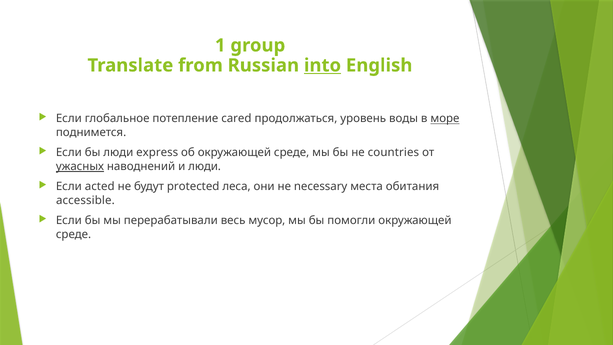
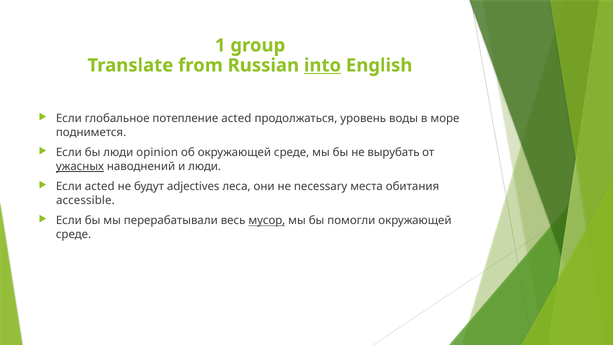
потепление cared: cared -> acted (236, 119)
море underline: present -> none (445, 119)
express: express -> opinion (157, 153)
countries: countries -> вырубать (394, 153)
protected: protected -> adjectives (193, 187)
мусор underline: none -> present (267, 221)
